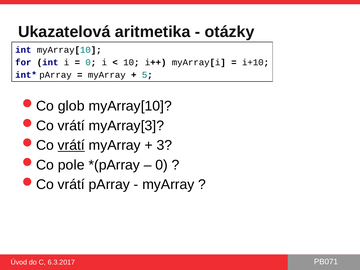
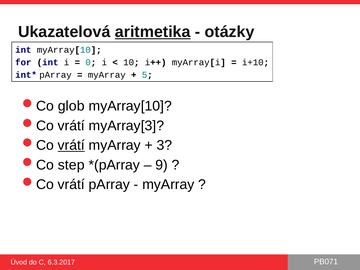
aritmetika underline: none -> present (153, 32)
pole: pole -> step (71, 165)
0: 0 -> 9 (162, 165)
